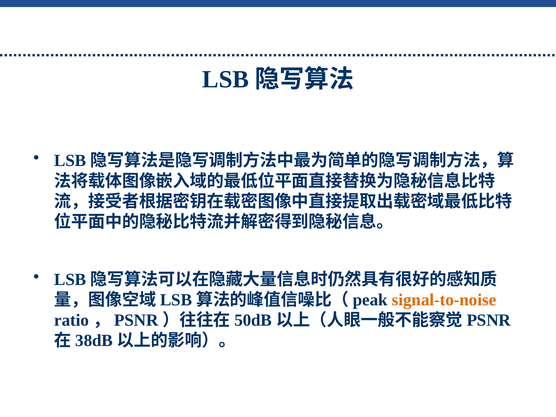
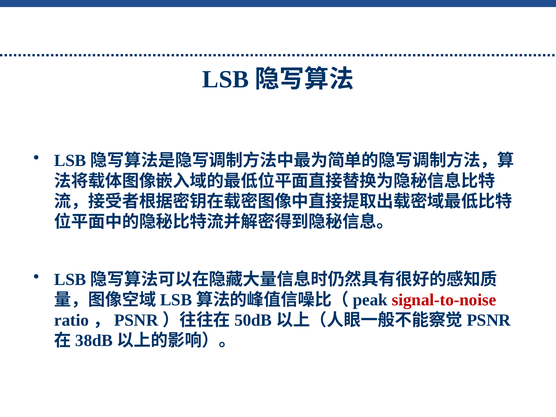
signal-to-noise colour: orange -> red (444, 300)
